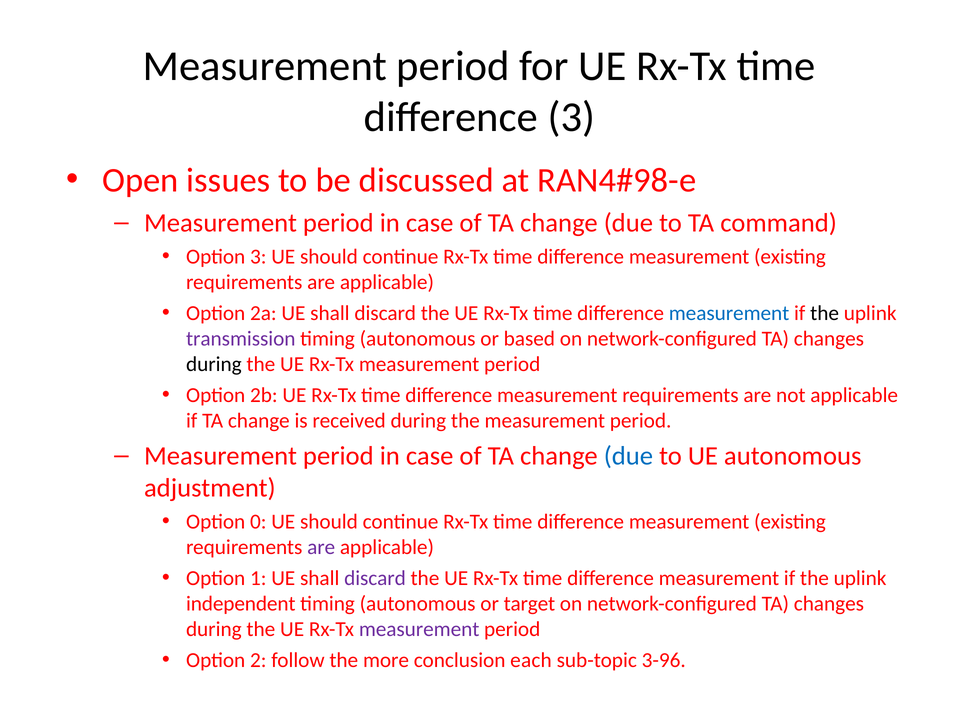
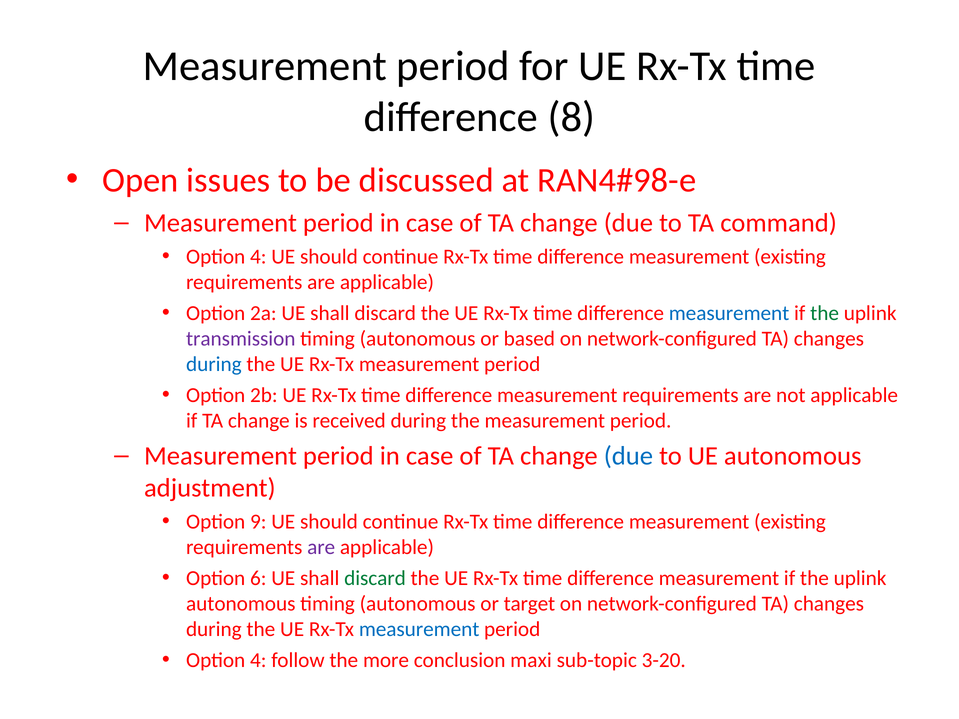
difference 3: 3 -> 8 (571, 117)
3: 3 -> 4 (258, 257)
the colour: black -> green (825, 313)
during colour: black -> blue (214, 364)
0: 0 -> 9 (258, 522)
1: 1 -> 6 (258, 578)
discard colour: purple -> green (375, 578)
independent: independent -> autonomous (241, 604)
measurement colour: purple -> blue (419, 630)
2: 2 -> 4 (258, 660)
each: each -> maxi (531, 660)
3-96: 3-96 -> 3-20 (664, 660)
